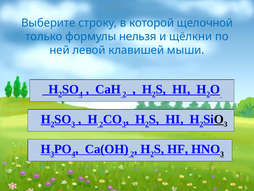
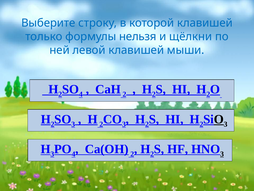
которой щелочной: щелочной -> клавишей (205, 23)
